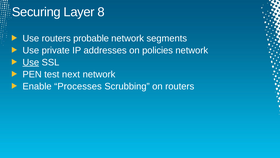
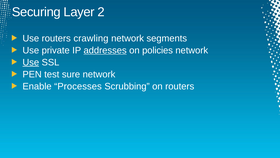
8: 8 -> 2 (101, 12)
probable: probable -> crawling (91, 38)
addresses underline: none -> present (105, 50)
next: next -> sure (71, 74)
